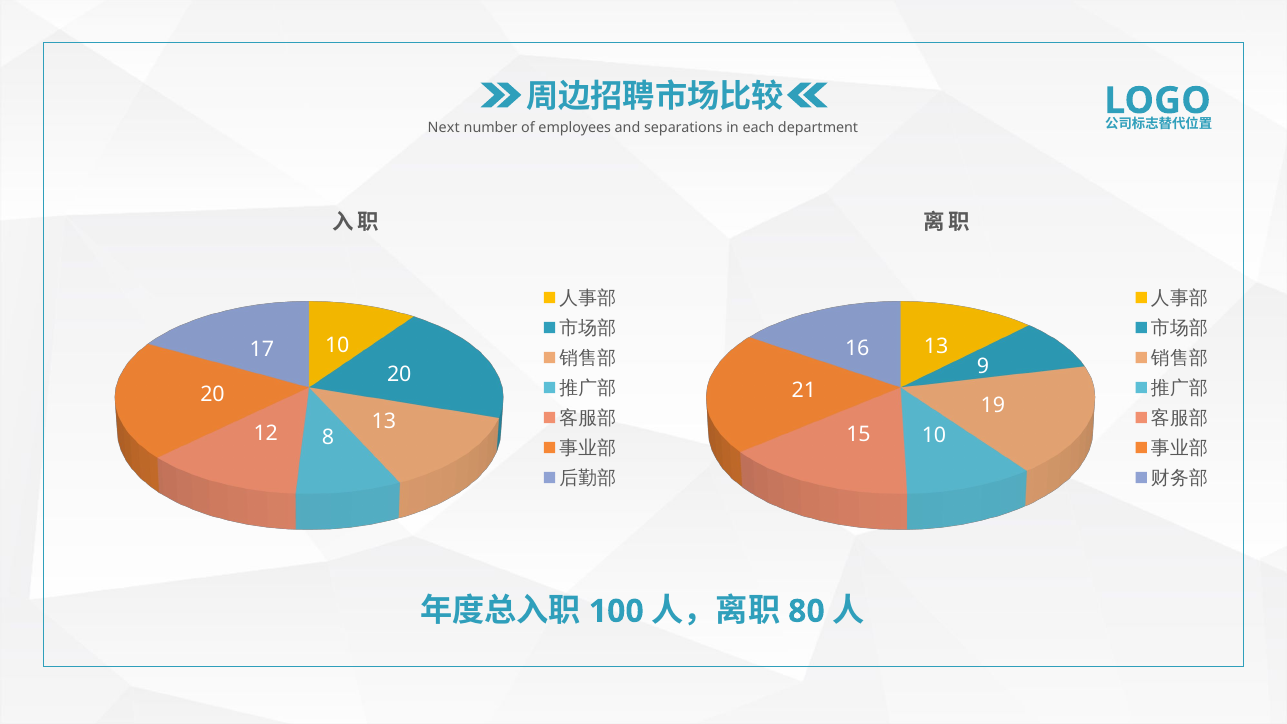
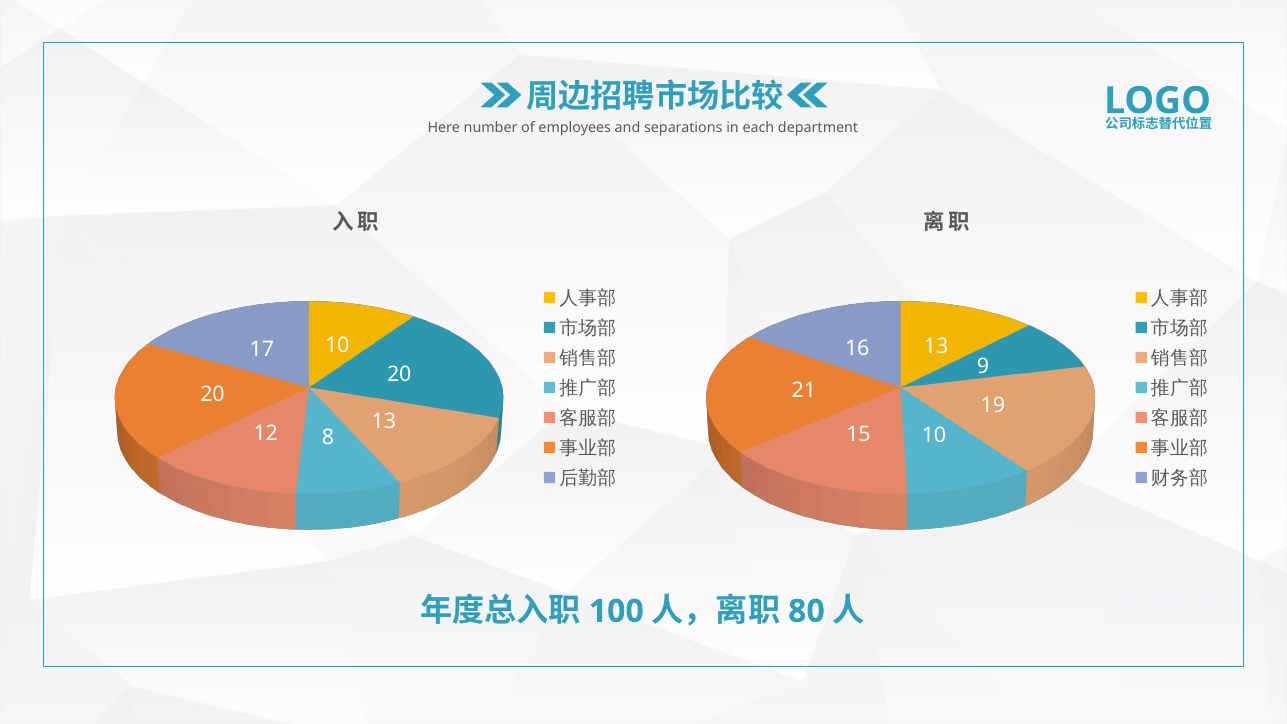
Next: Next -> Here (444, 128)
